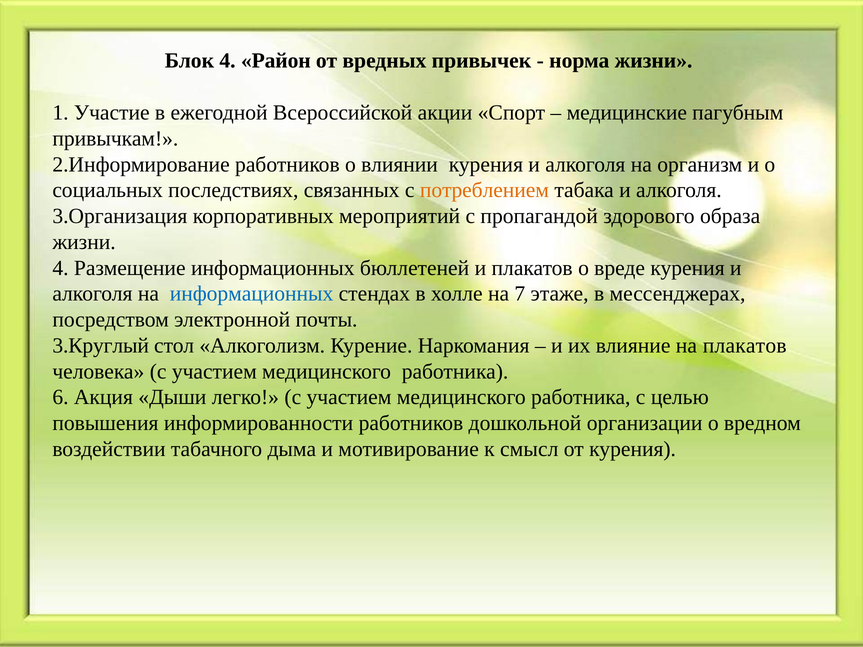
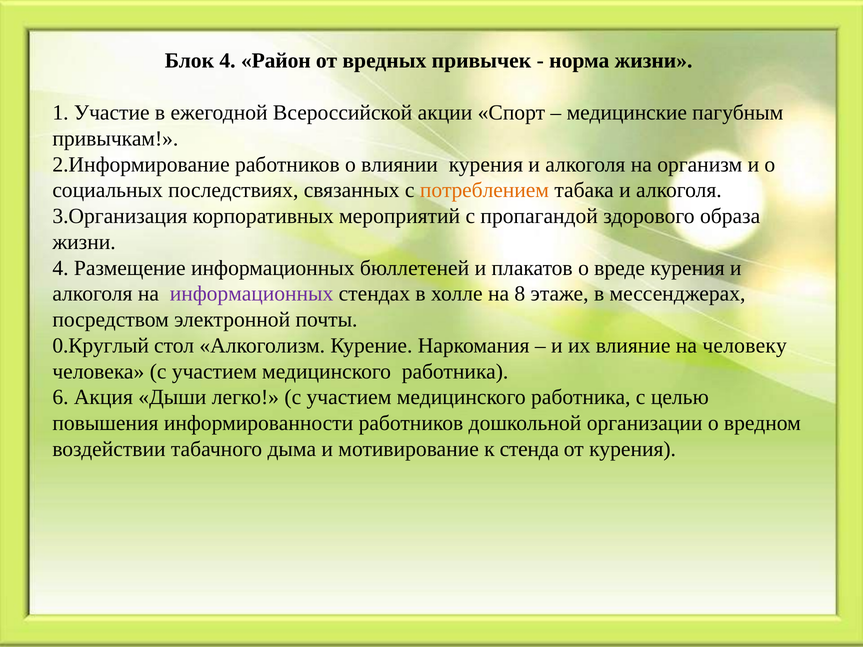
информационных colour: blue -> purple (252, 294)
7: 7 -> 8 (520, 294)
3.Круглый: 3.Круглый -> 0.Круглый (101, 346)
на плакатов: плакатов -> человеку (745, 346)
смысл: смысл -> стенда (529, 449)
